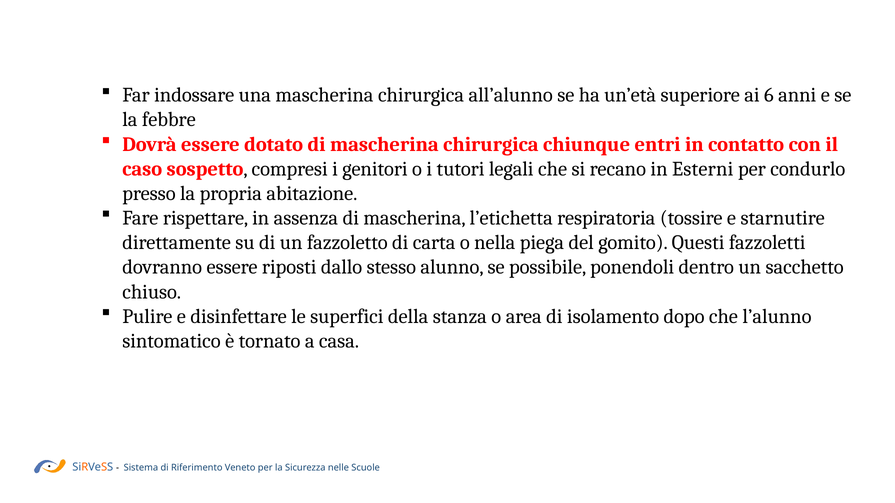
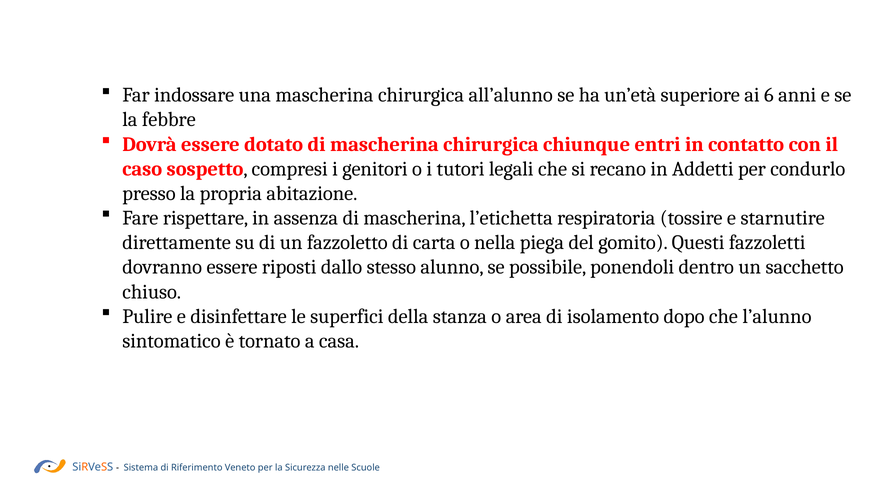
Esterni: Esterni -> Addetti (703, 169)
